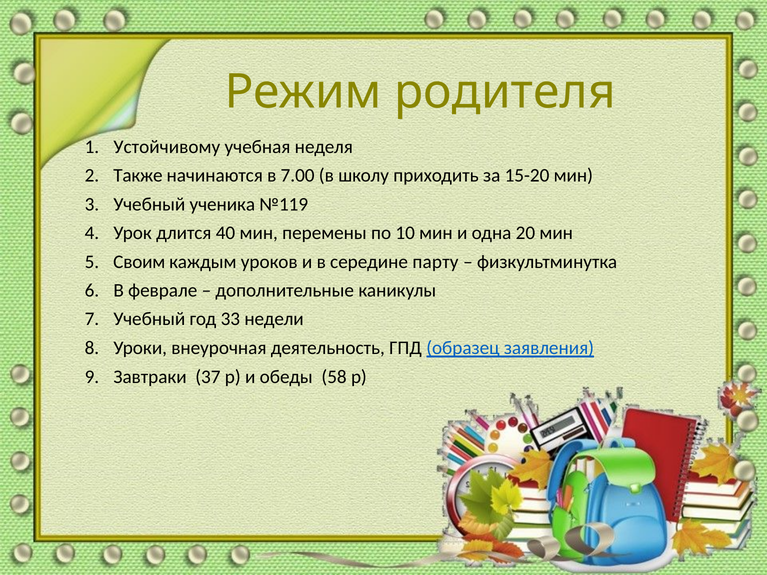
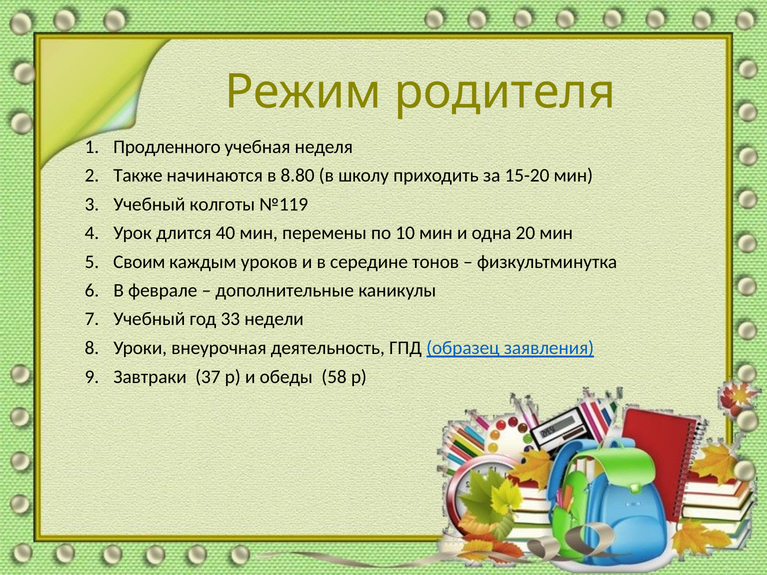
Устойчивому: Устойчивому -> Продленного (167, 147)
7.00: 7.00 -> 8.80 (298, 176)
ученика: ученика -> колготы (222, 204)
парту: парту -> тонов (436, 262)
